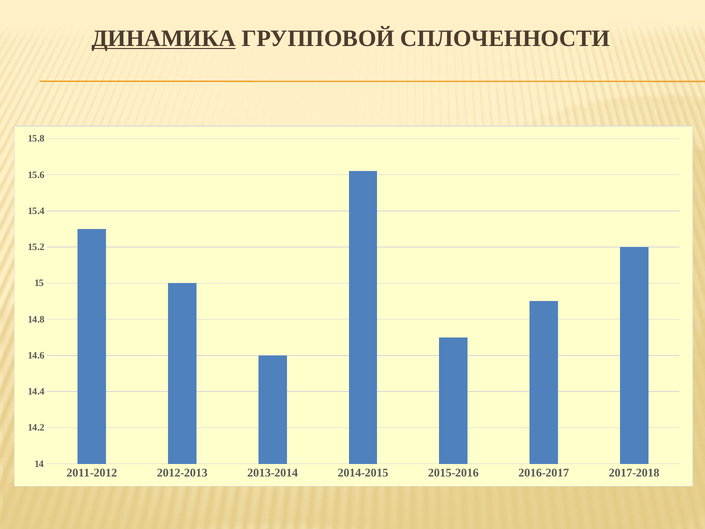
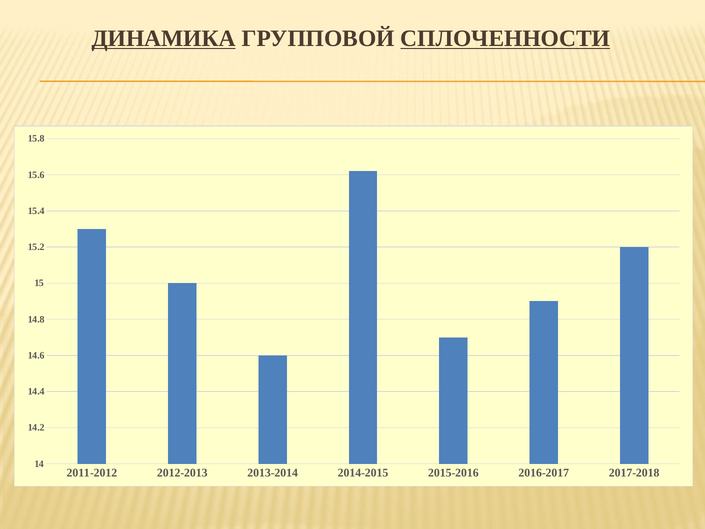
СПЛОЧЕННОСТИ underline: none -> present (505, 38)
